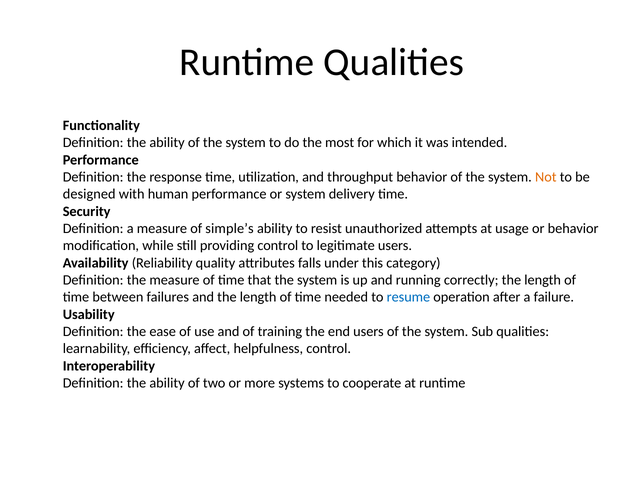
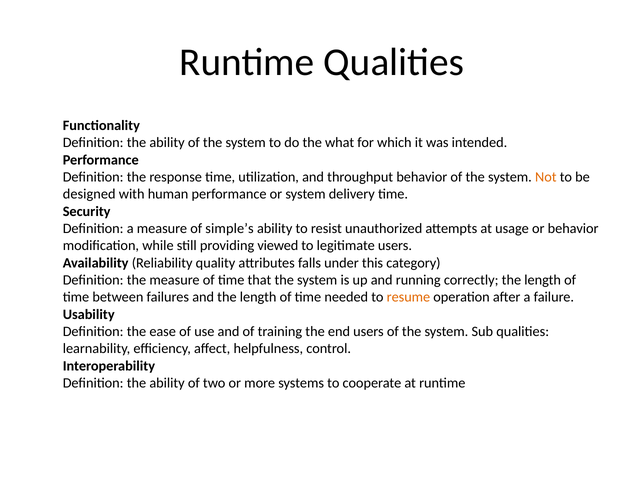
most: most -> what (340, 143)
providing control: control -> viewed (278, 246)
resume colour: blue -> orange (408, 297)
